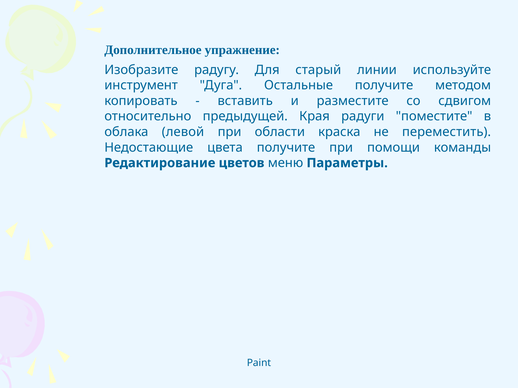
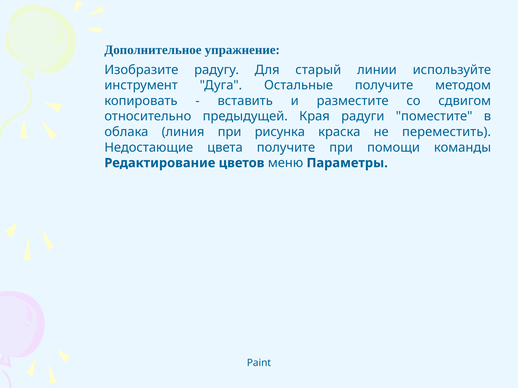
левой: левой -> линия (183, 132)
области: области -> рисунка (280, 132)
